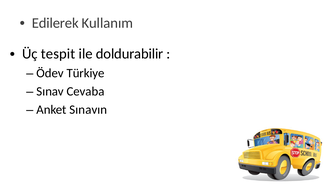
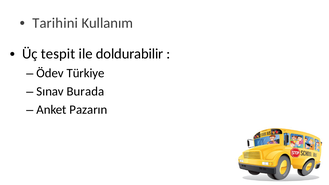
Edilerek: Edilerek -> Tarihini (55, 23)
Cevaba: Cevaba -> Burada (85, 91)
Sınavın: Sınavın -> Pazarın (88, 110)
